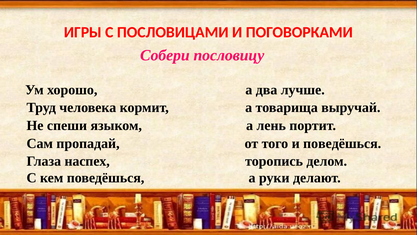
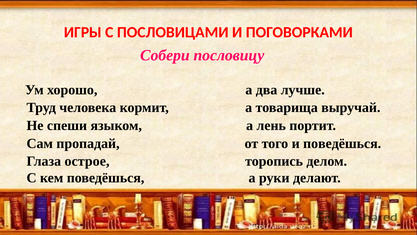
наспех: наспех -> острое (87, 161)
